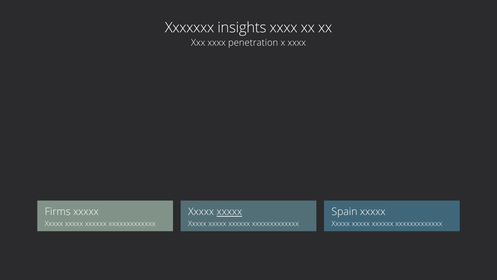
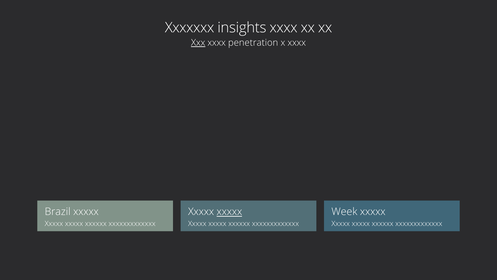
Xxx underline: none -> present (198, 43)
Firms: Firms -> Brazil (58, 211)
Spain: Spain -> Week (344, 211)
